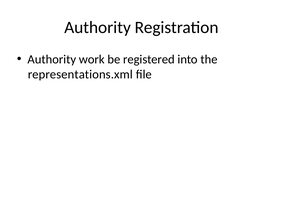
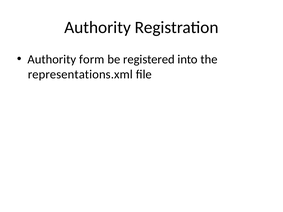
work: work -> form (92, 59)
